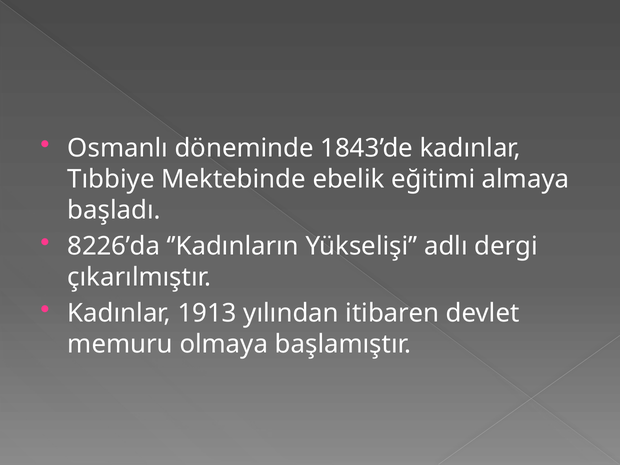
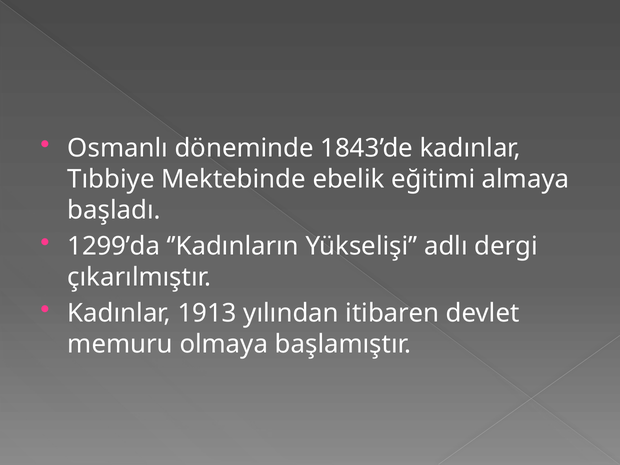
8226’da: 8226’da -> 1299’da (114, 246)
